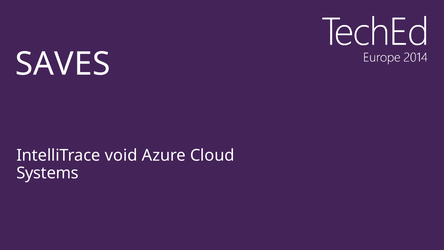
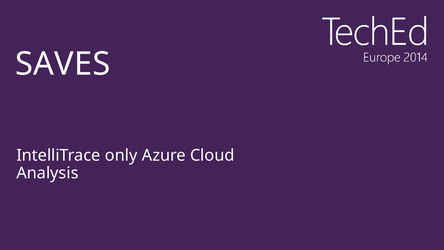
void: void -> only (121, 155)
Systems: Systems -> Analysis (47, 173)
